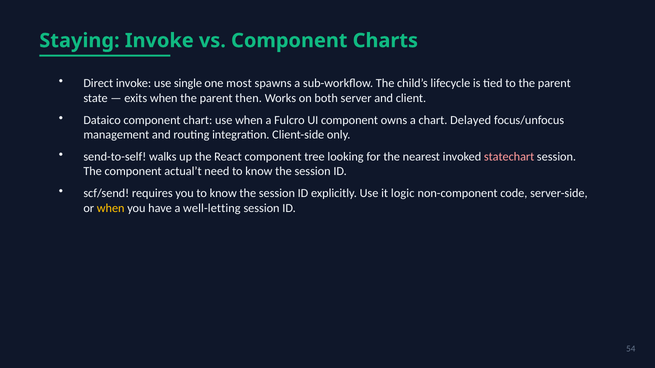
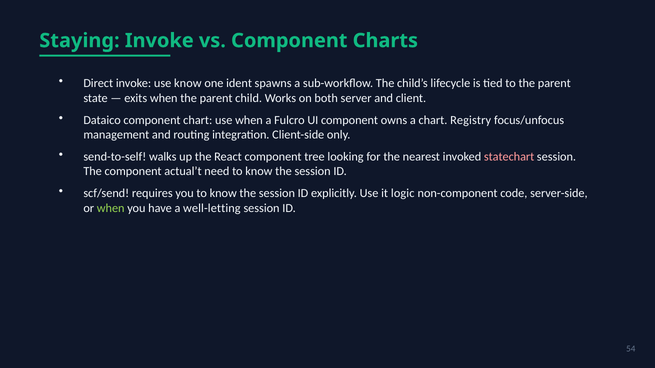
use single: single -> know (188, 83)
most: most -> ident (239, 83)
then: then -> child (249, 98)
Delayed: Delayed -> Registry (471, 120)
when colour: yellow -> light green (111, 208)
